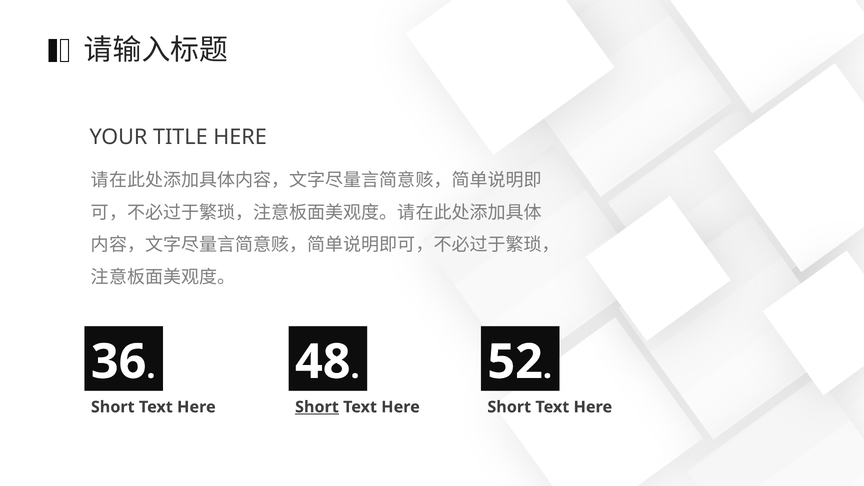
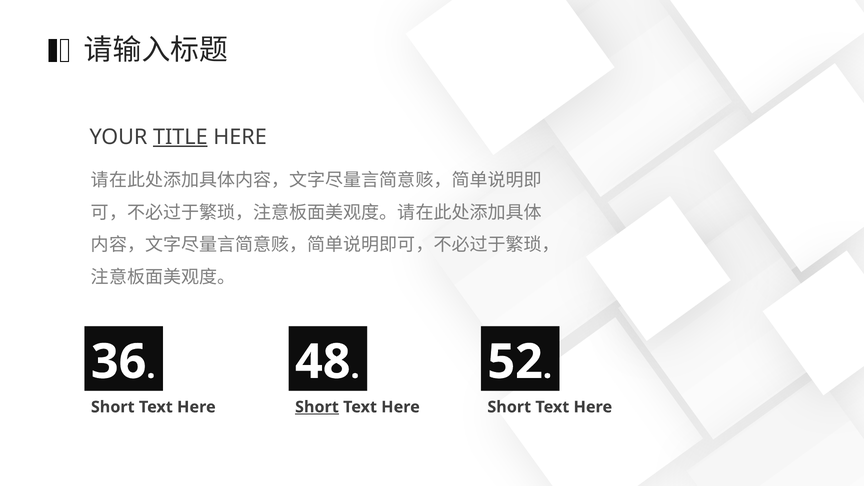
TITLE underline: none -> present (180, 137)
